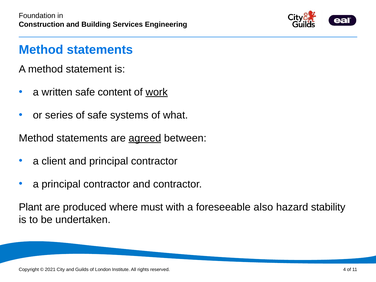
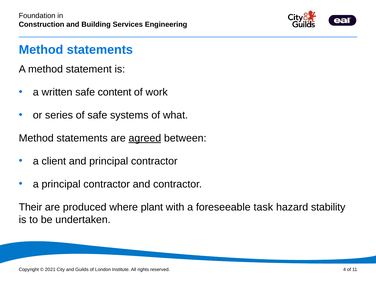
work underline: present -> none (157, 92)
Plant: Plant -> Their (30, 207)
must: must -> plant (152, 207)
also: also -> task (263, 207)
